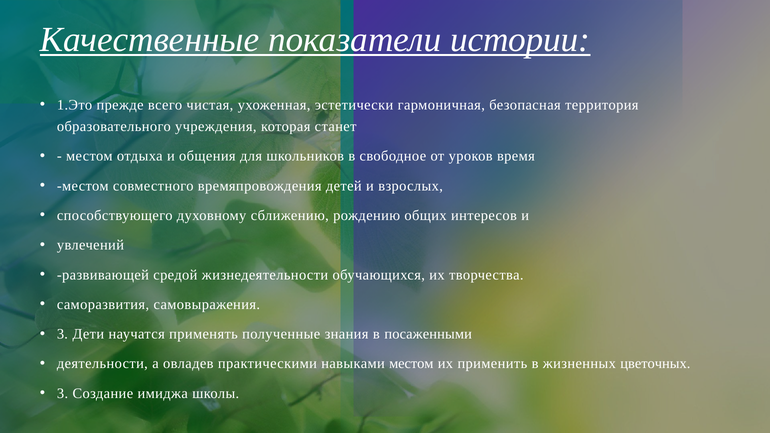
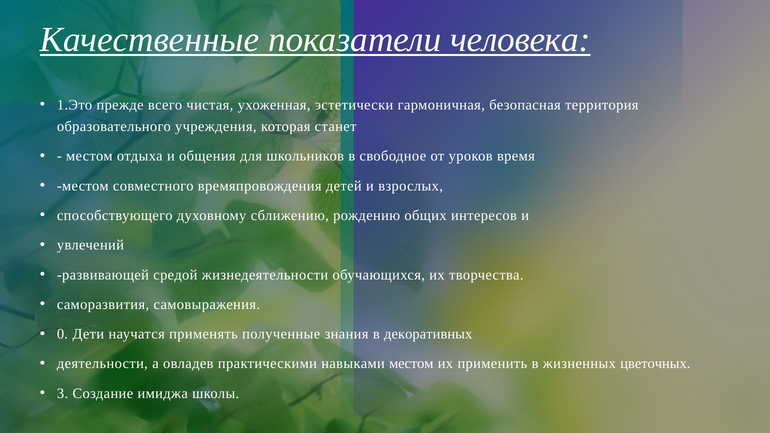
истории: истории -> человека (520, 40)
3: 3 -> 0 (62, 334)
посаженными: посаженными -> декоративных (428, 334)
